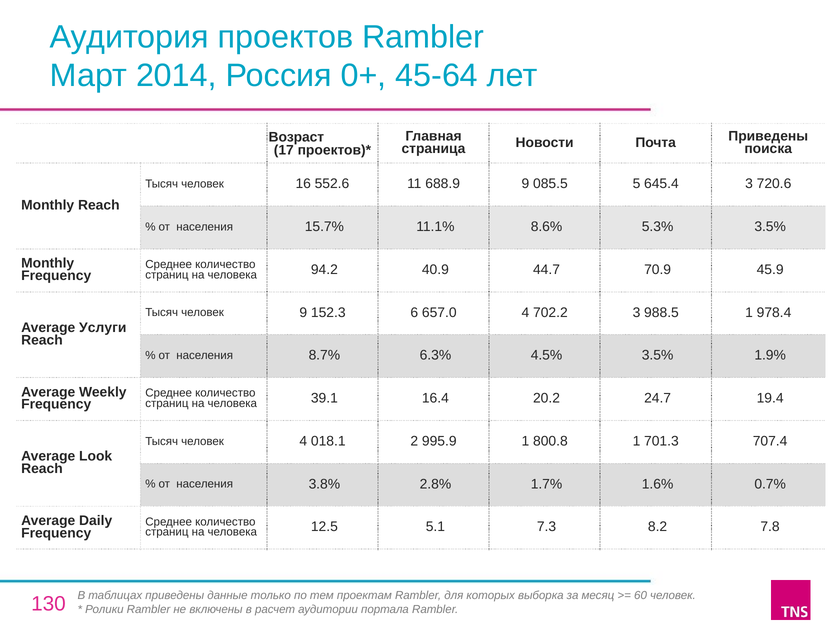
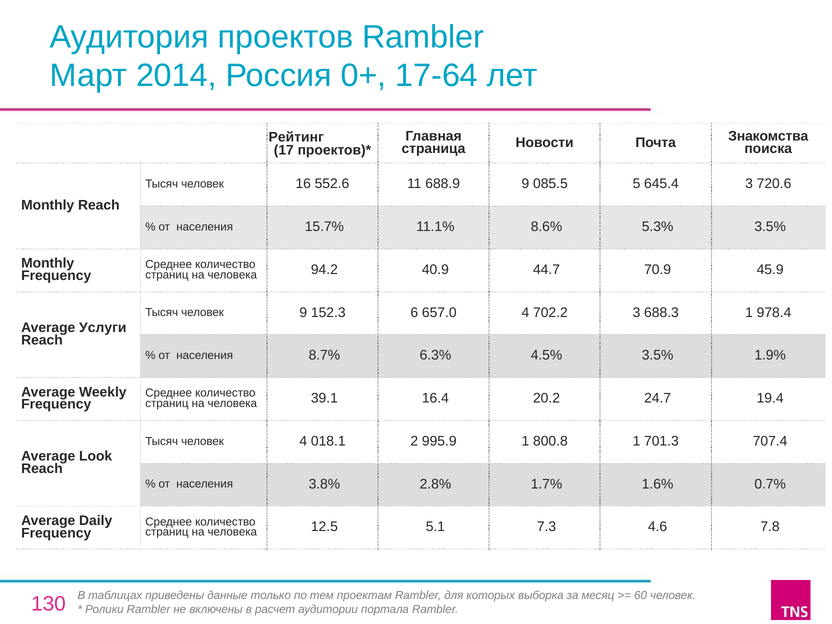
45-64: 45-64 -> 17-64 (437, 76)
Возраст: Возраст -> Рейтинг (296, 137)
Почта Приведены: Приведены -> Знакомства (768, 136)
988.5: 988.5 -> 688.3 (661, 312)
8.2: 8.2 -> 4.6 (658, 527)
